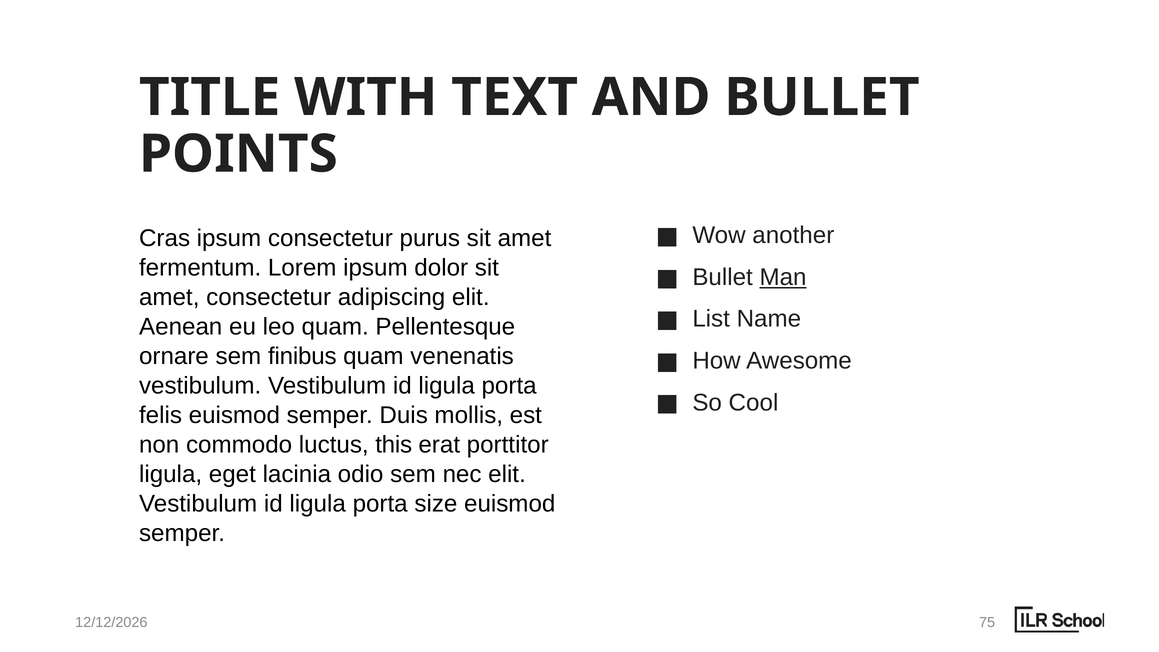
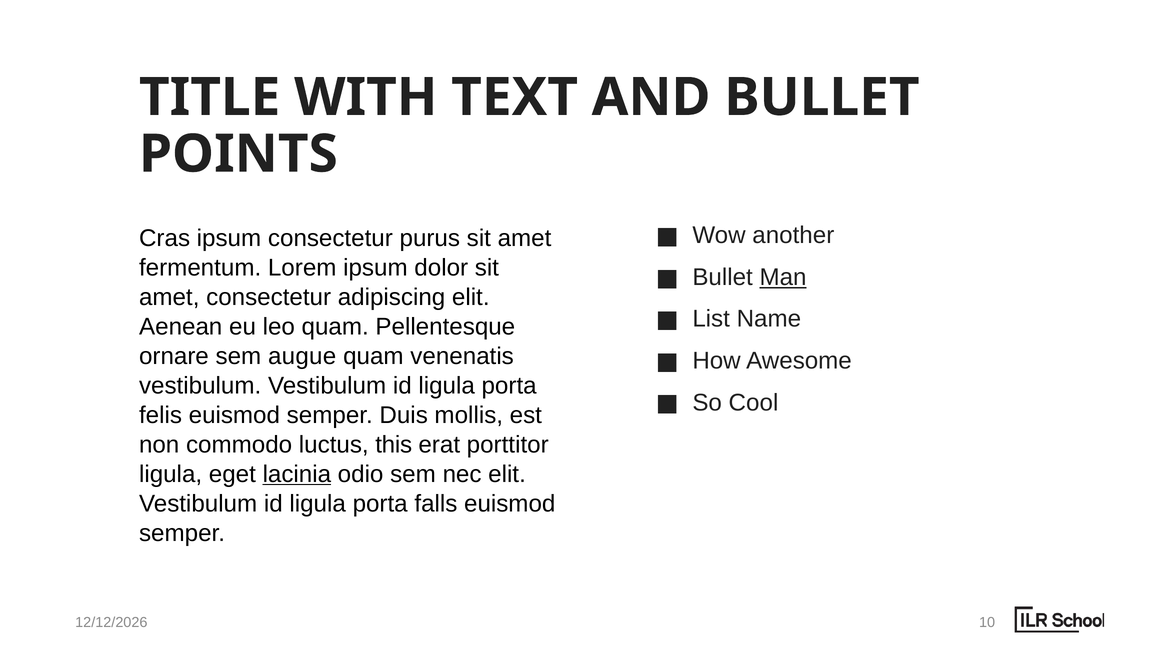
finibus: finibus -> augue (302, 356)
lacinia underline: none -> present (297, 474)
size: size -> falls (436, 504)
75: 75 -> 10 (987, 623)
